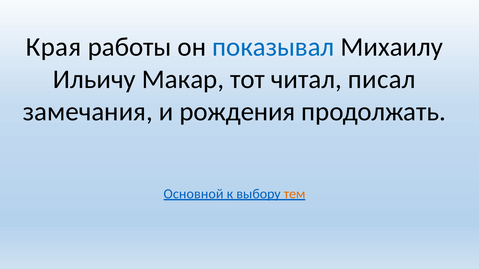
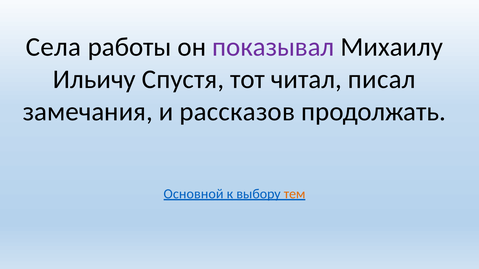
Края: Края -> Села (54, 47)
показывал colour: blue -> purple (273, 47)
Макар: Макар -> Спустя (183, 79)
рождения: рождения -> рассказов (237, 112)
